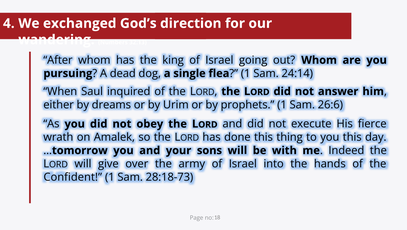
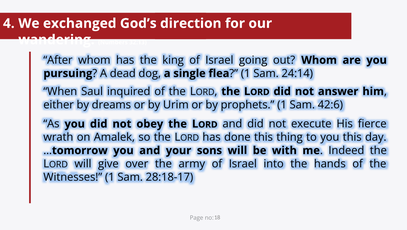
26:6: 26:6 -> 42:6 (330, 104)
Confident: Confident -> Witnesses (73, 177)
28:18-73: 28:18-73 -> 28:18-17 (169, 177)
